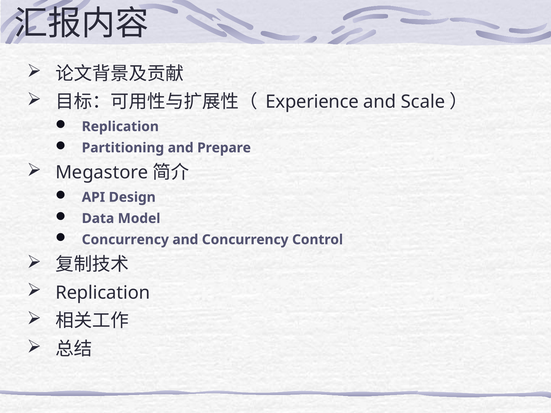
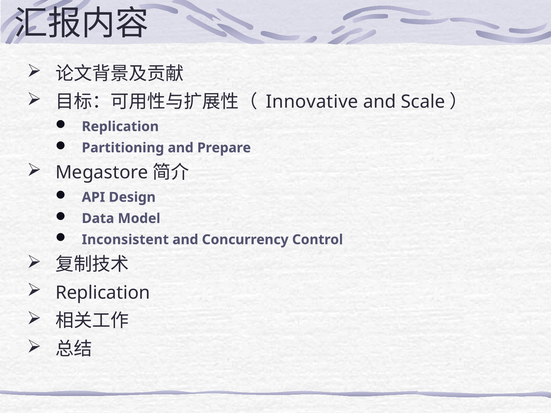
Experience: Experience -> Innovative (312, 102)
Concurrency: Concurrency -> Inconsistent (125, 240)
